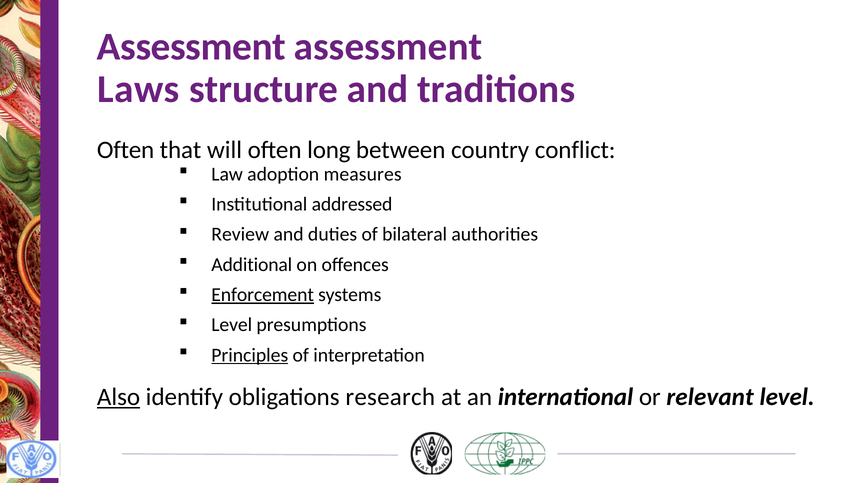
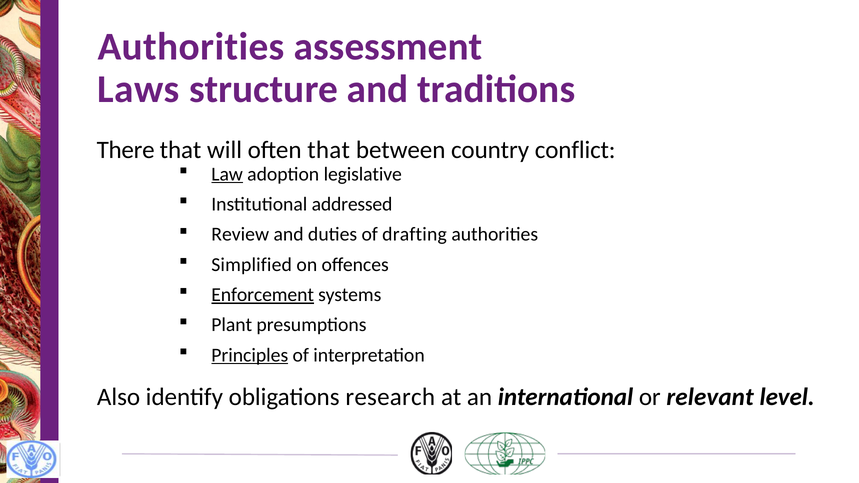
Assessment: Assessment -> Authorities (191, 47)
Often: Often -> There (126, 150)
often long: long -> that (329, 150)
Law underline: none -> present (227, 174)
measures: measures -> legislative (363, 174)
bilateral: bilateral -> drafting (415, 235)
Additional: Additional -> Simplified (252, 265)
Level: Level -> Plant (232, 325)
Also underline: present -> none (119, 397)
